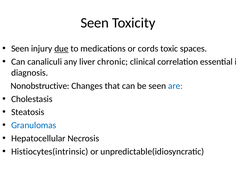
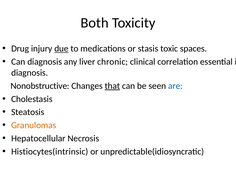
Seen: Seen -> Both (95, 23)
Seen: Seen -> Drug (20, 49)
cords: cords -> stasis (148, 49)
Can canaliculi: canaliculi -> diagnosis (45, 62)
that underline: none -> present (112, 86)
Granulomas colour: blue -> orange (34, 125)
